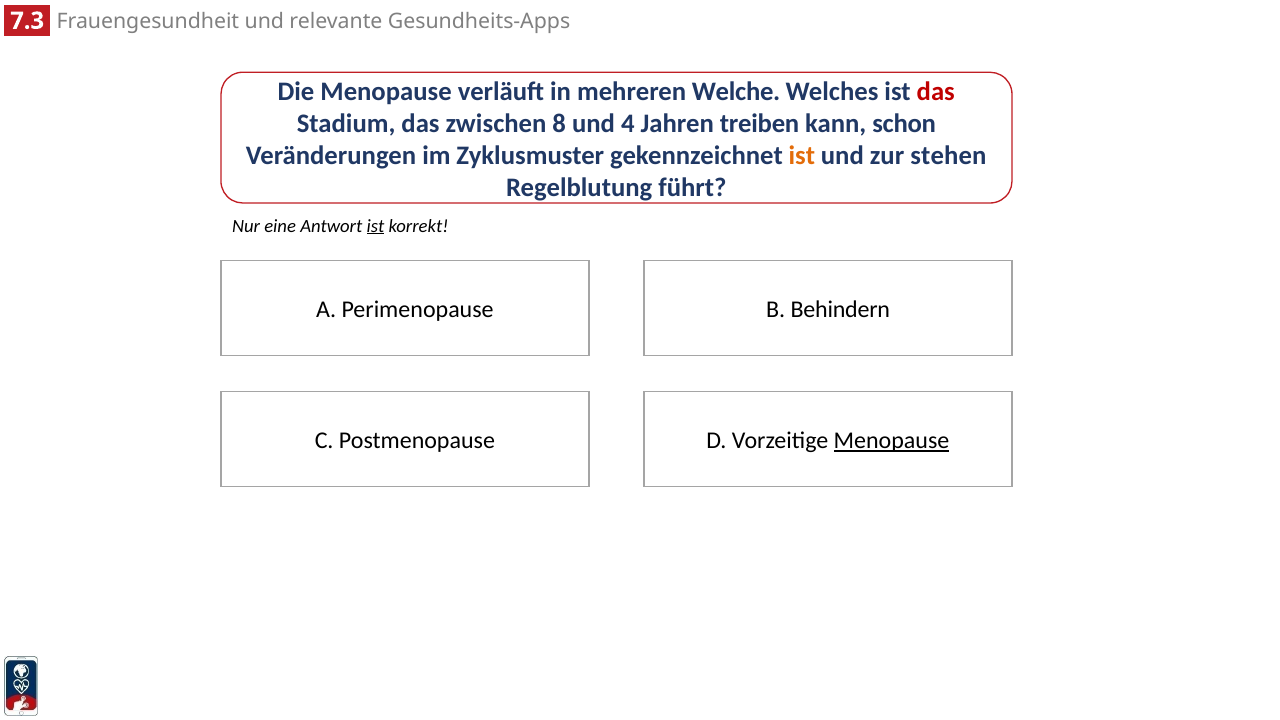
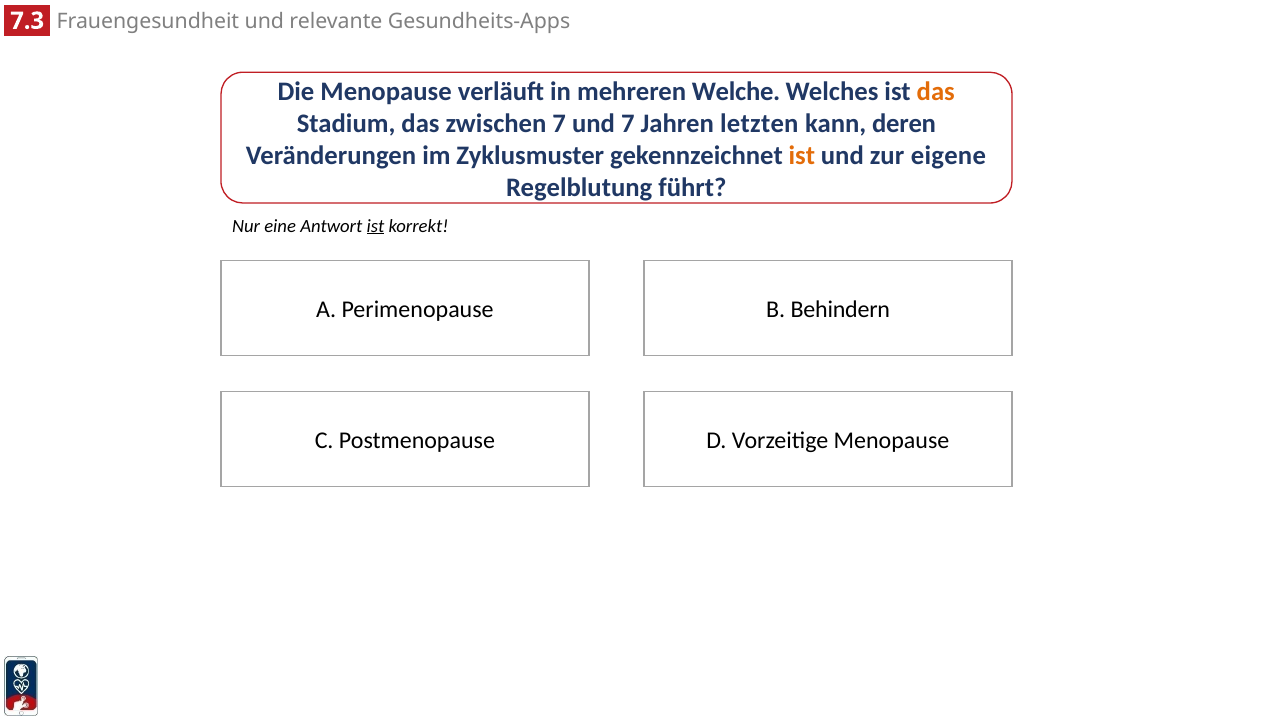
das colour: red -> orange (936, 91)
zwischen 8: 8 -> 7 (559, 123)
und 4: 4 -> 7 (628, 123)
treiben: treiben -> letzten (759, 123)
schon: schon -> deren (904, 123)
stehen: stehen -> eigene (948, 155)
Menopause underline: present -> none (892, 440)
